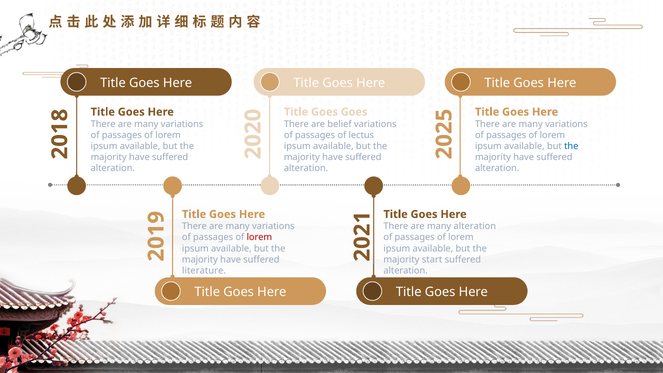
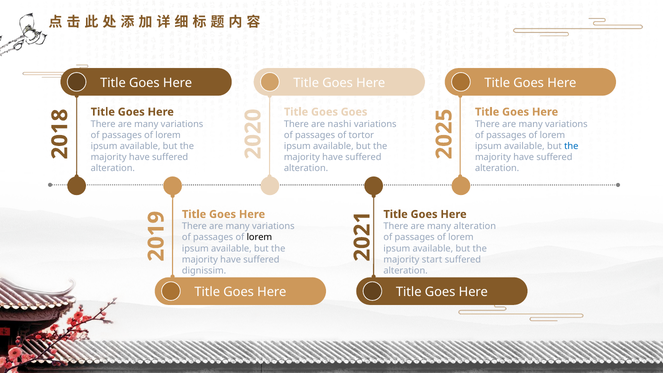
belief: belief -> nashi (340, 124)
lectus: lectus -> tortor (361, 135)
lorem colour: red -> black (259, 237)
literature: literature -> dignissim (204, 271)
